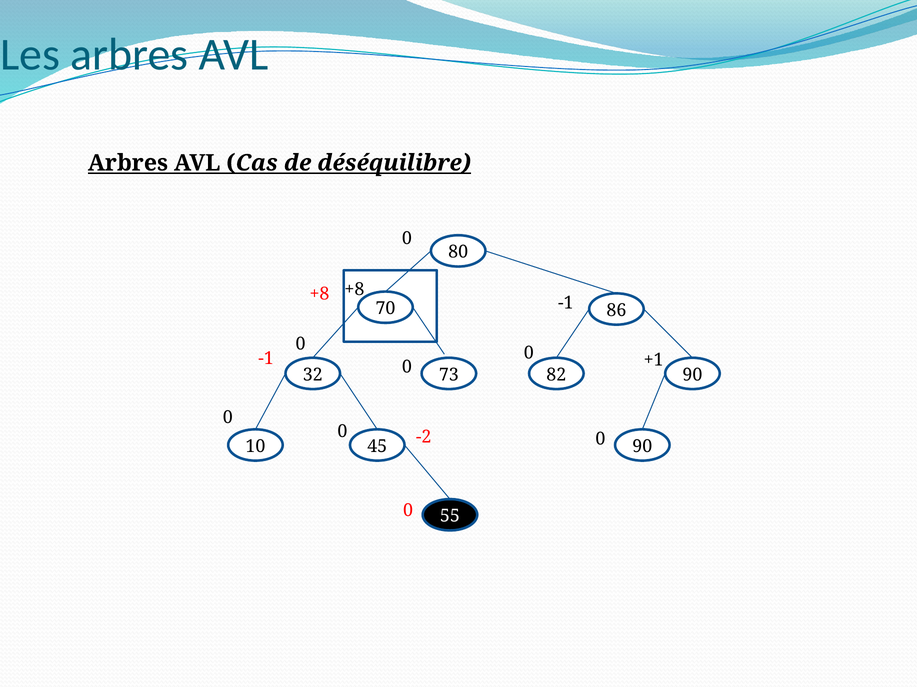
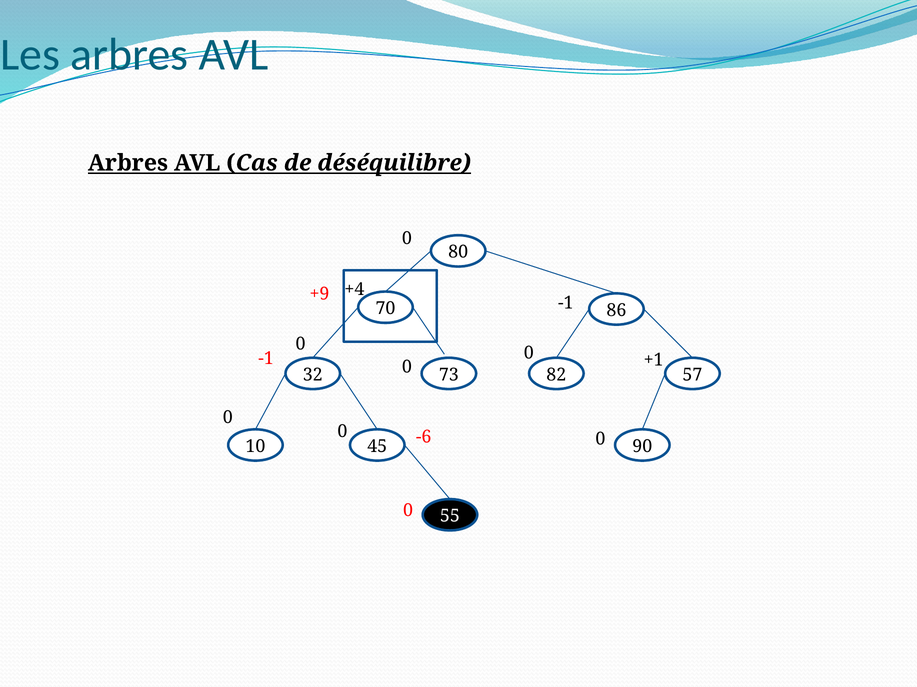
+8: +8 -> +4 (354, 290)
+8: +8 -> +9 (319, 294)
82 90: 90 -> 57 (692, 375)
-2: -2 -> -6 (424, 437)
